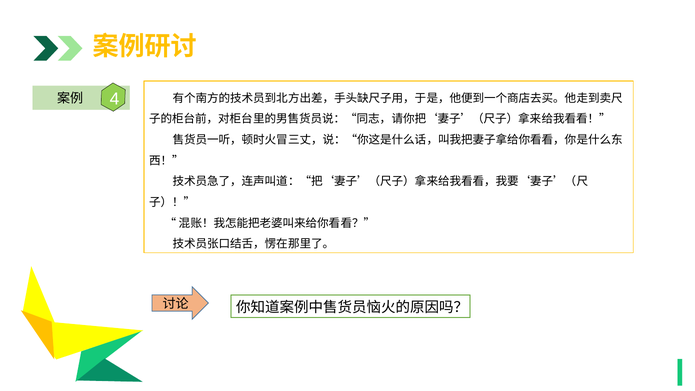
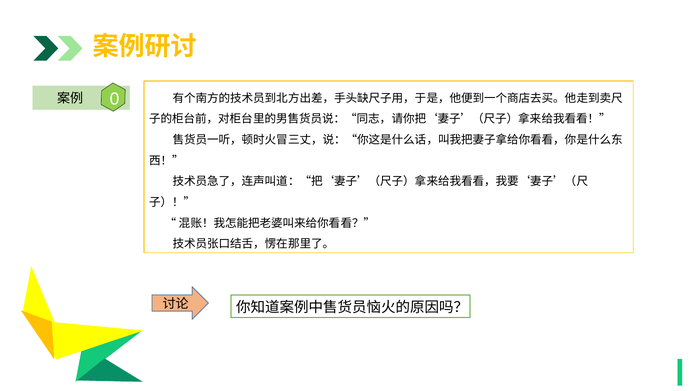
4: 4 -> 0 (115, 99)
